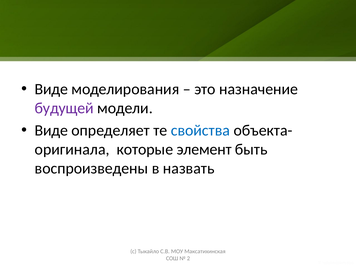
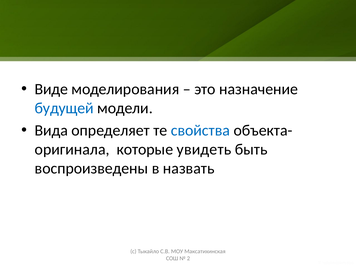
будущей colour: purple -> blue (64, 108)
Виде: Виде -> Вида (51, 130)
элемент: элемент -> увидеть (204, 149)
